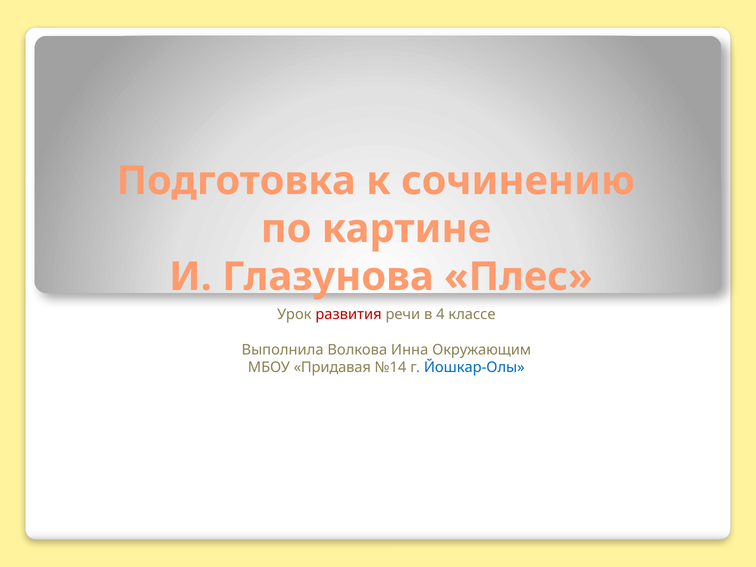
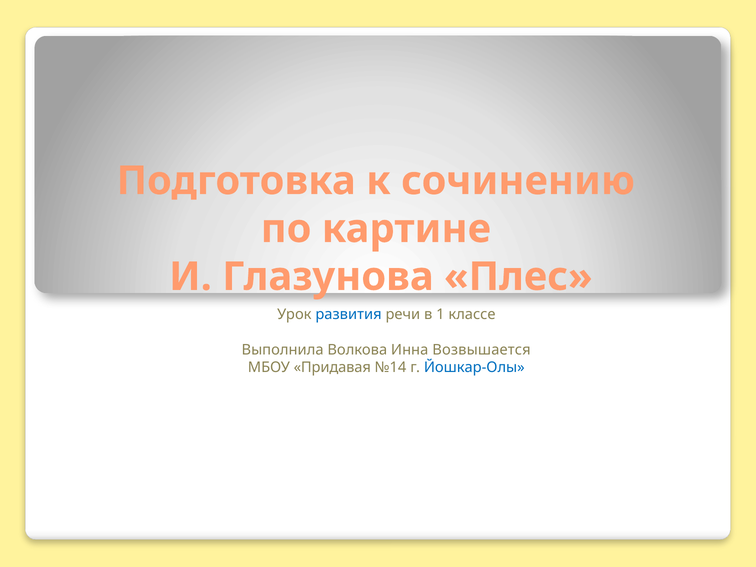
развития colour: red -> blue (349, 315)
4: 4 -> 1 (440, 315)
Окружающим: Окружающим -> Возвышается (482, 350)
